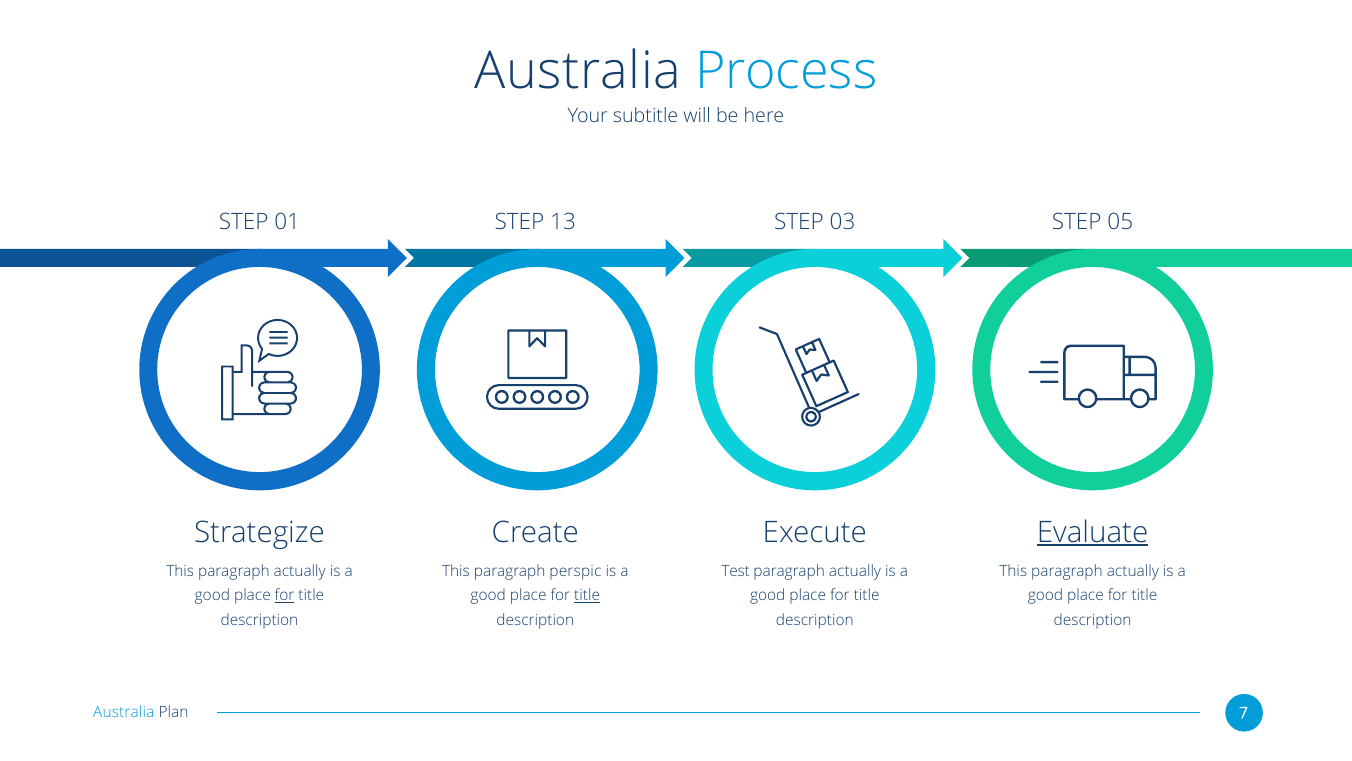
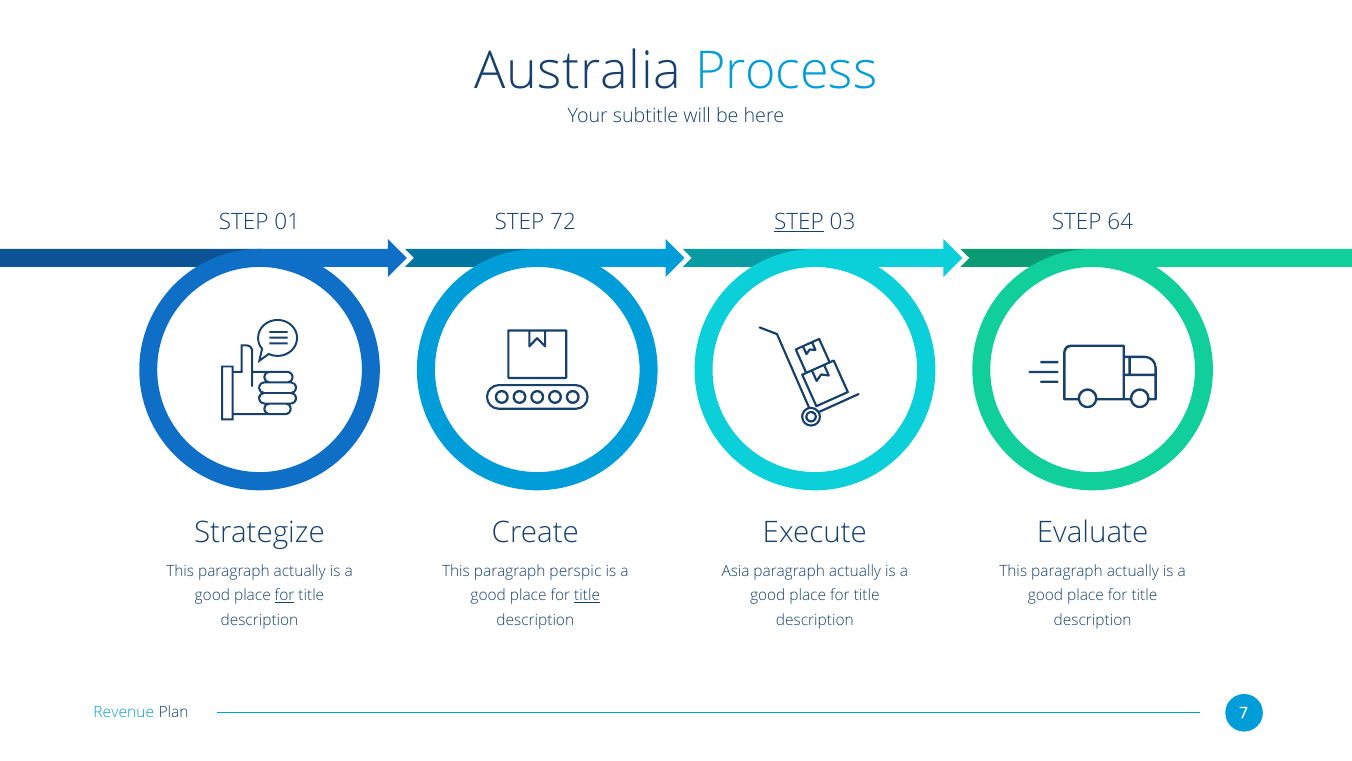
13: 13 -> 72 (563, 222)
STEP underline: none -> present (799, 222)
05: 05 -> 64 (1120, 222)
Evaluate underline: present -> none (1093, 532)
Test: Test -> Asia (736, 571)
Australia: Australia -> Revenue (124, 712)
